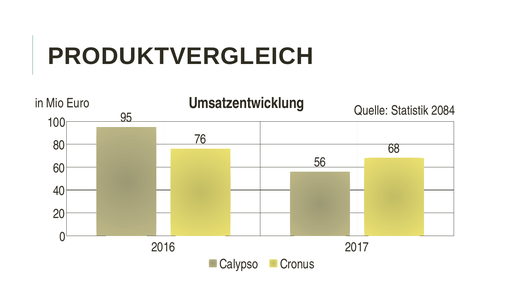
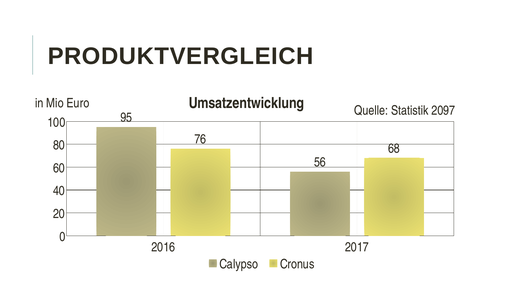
2084: 2084 -> 2097 (443, 110)
